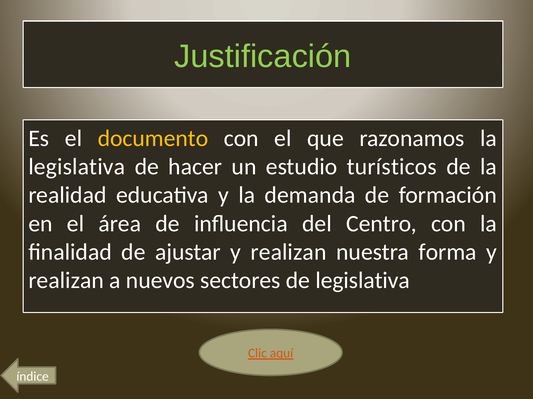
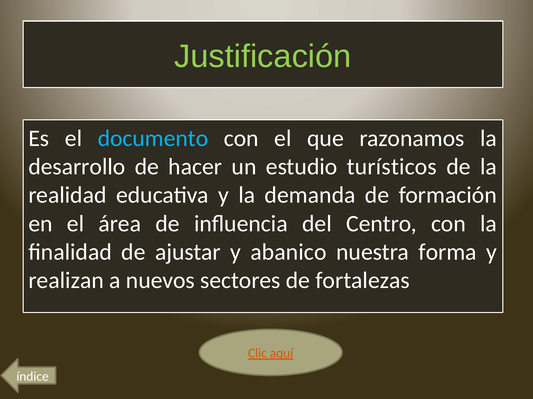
documento colour: yellow -> light blue (153, 139)
legislativa: legislativa -> desarrollo (77, 167)
ajustar y realizan: realizan -> abanico (288, 252)
de legislativa: legislativa -> fortalezas (363, 281)
